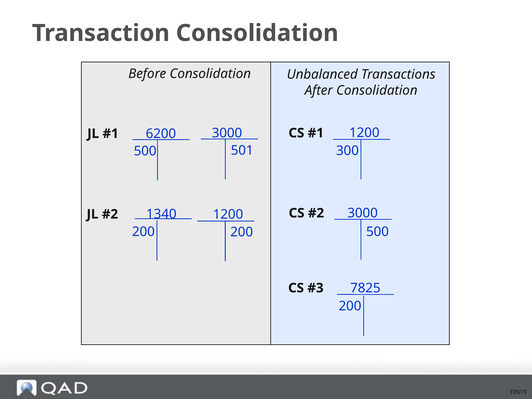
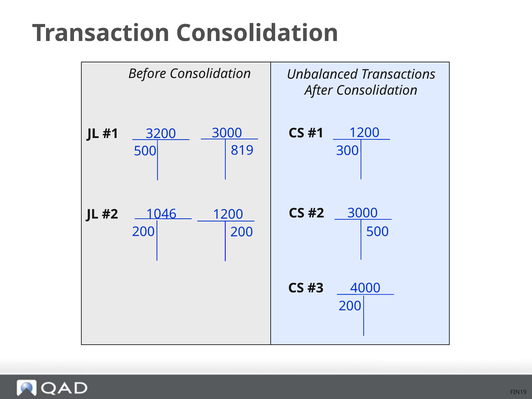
6200: 6200 -> 3200 (161, 134)
501: 501 -> 819 (242, 150)
1340: 1340 -> 1046 (161, 214)
7825: 7825 -> 4000 (365, 288)
